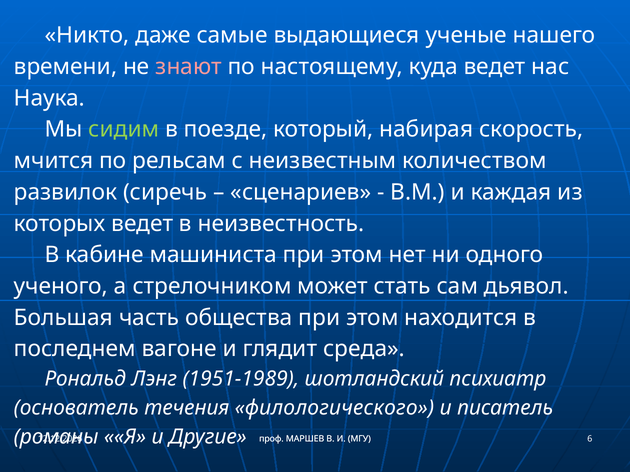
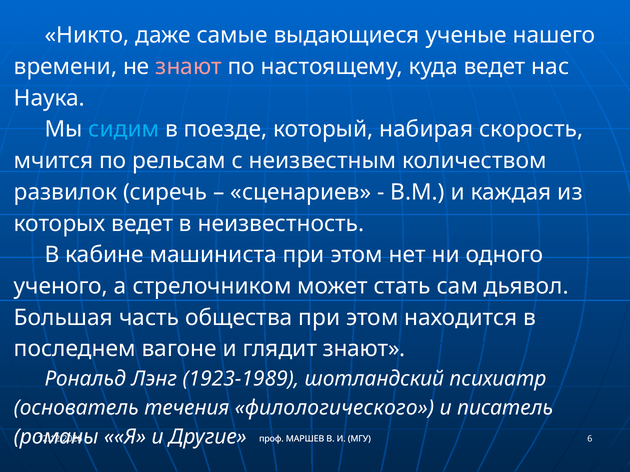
сидим colour: light green -> light blue (124, 130)
глядит среда: среда -> знают (364, 349)
1951-1989: 1951-1989 -> 1923-1989 (241, 379)
